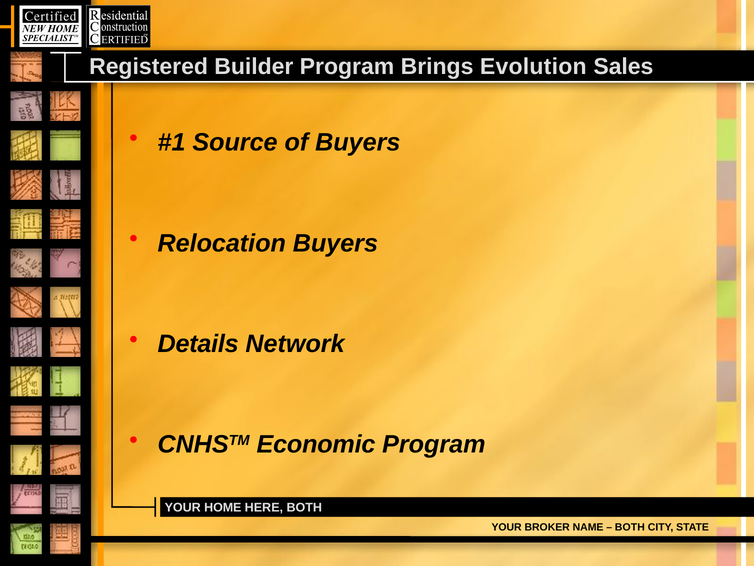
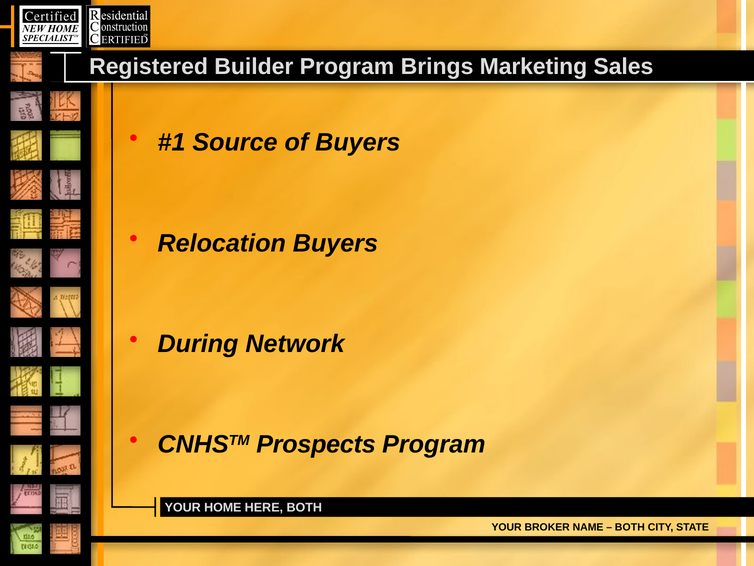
Evolution: Evolution -> Marketing (533, 67)
Details: Details -> During (198, 344)
Economic: Economic -> Prospects (316, 444)
